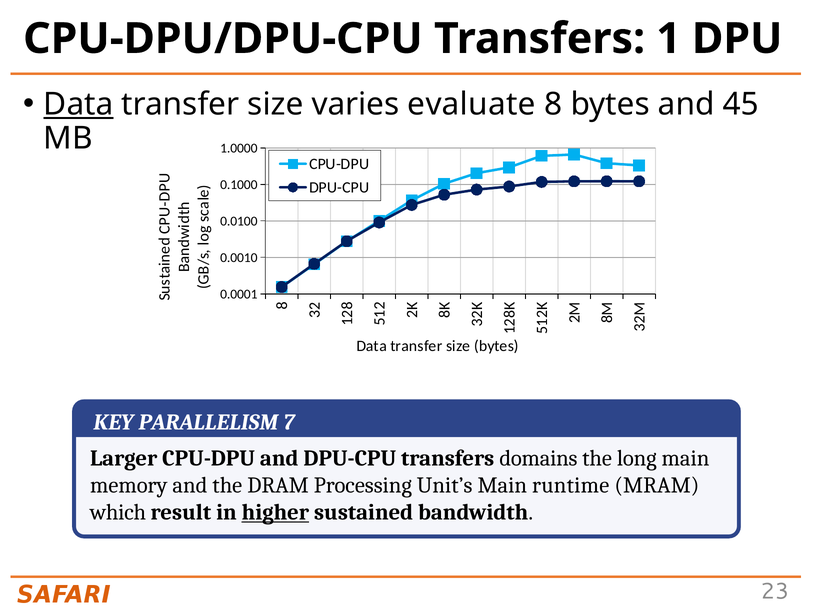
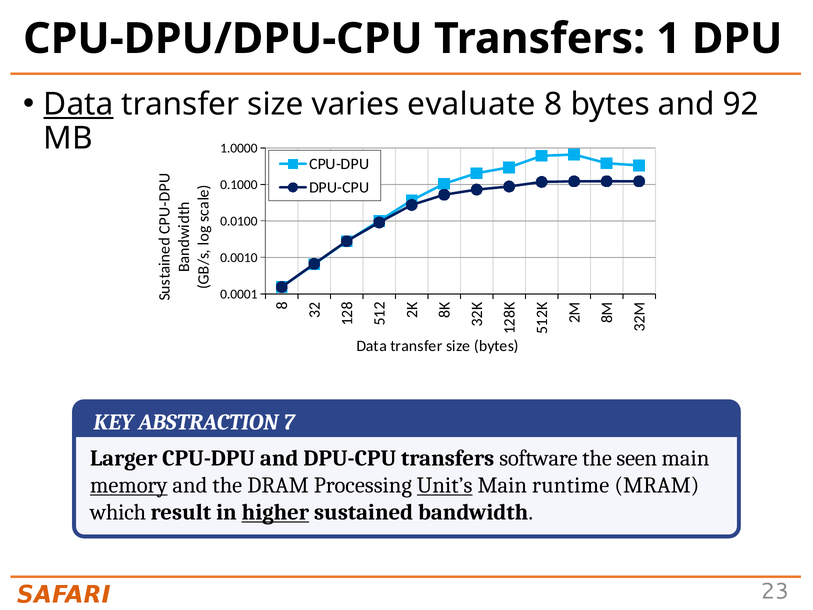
45: 45 -> 92 (741, 104)
PARALLELISM: PARALLELISM -> ABSTRACTION (209, 422)
domains: domains -> software (538, 458)
long: long -> seen (637, 458)
memory underline: none -> present (129, 485)
Unit’s underline: none -> present (445, 485)
